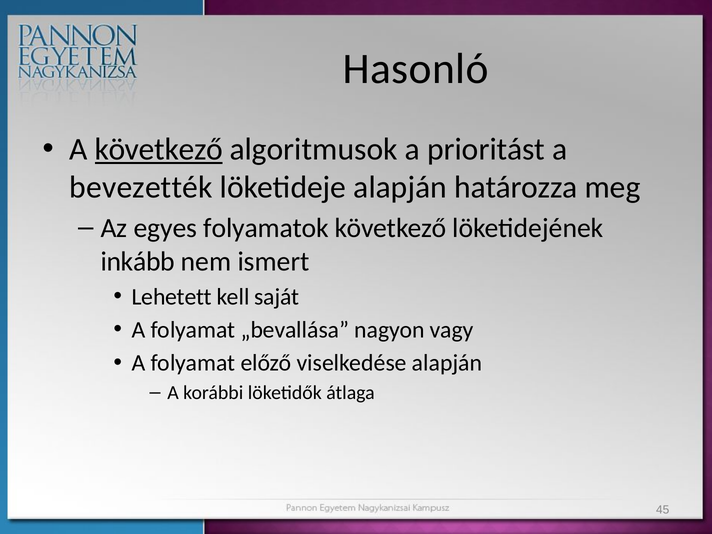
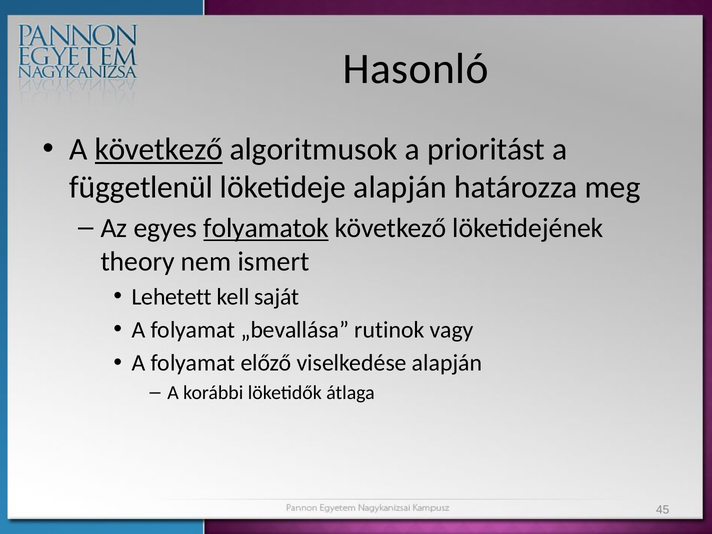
bevezették: bevezették -> függetlenül (141, 187)
folyamatok underline: none -> present (266, 228)
inkább: inkább -> theory (138, 261)
nagyon: nagyon -> rutinok (390, 330)
